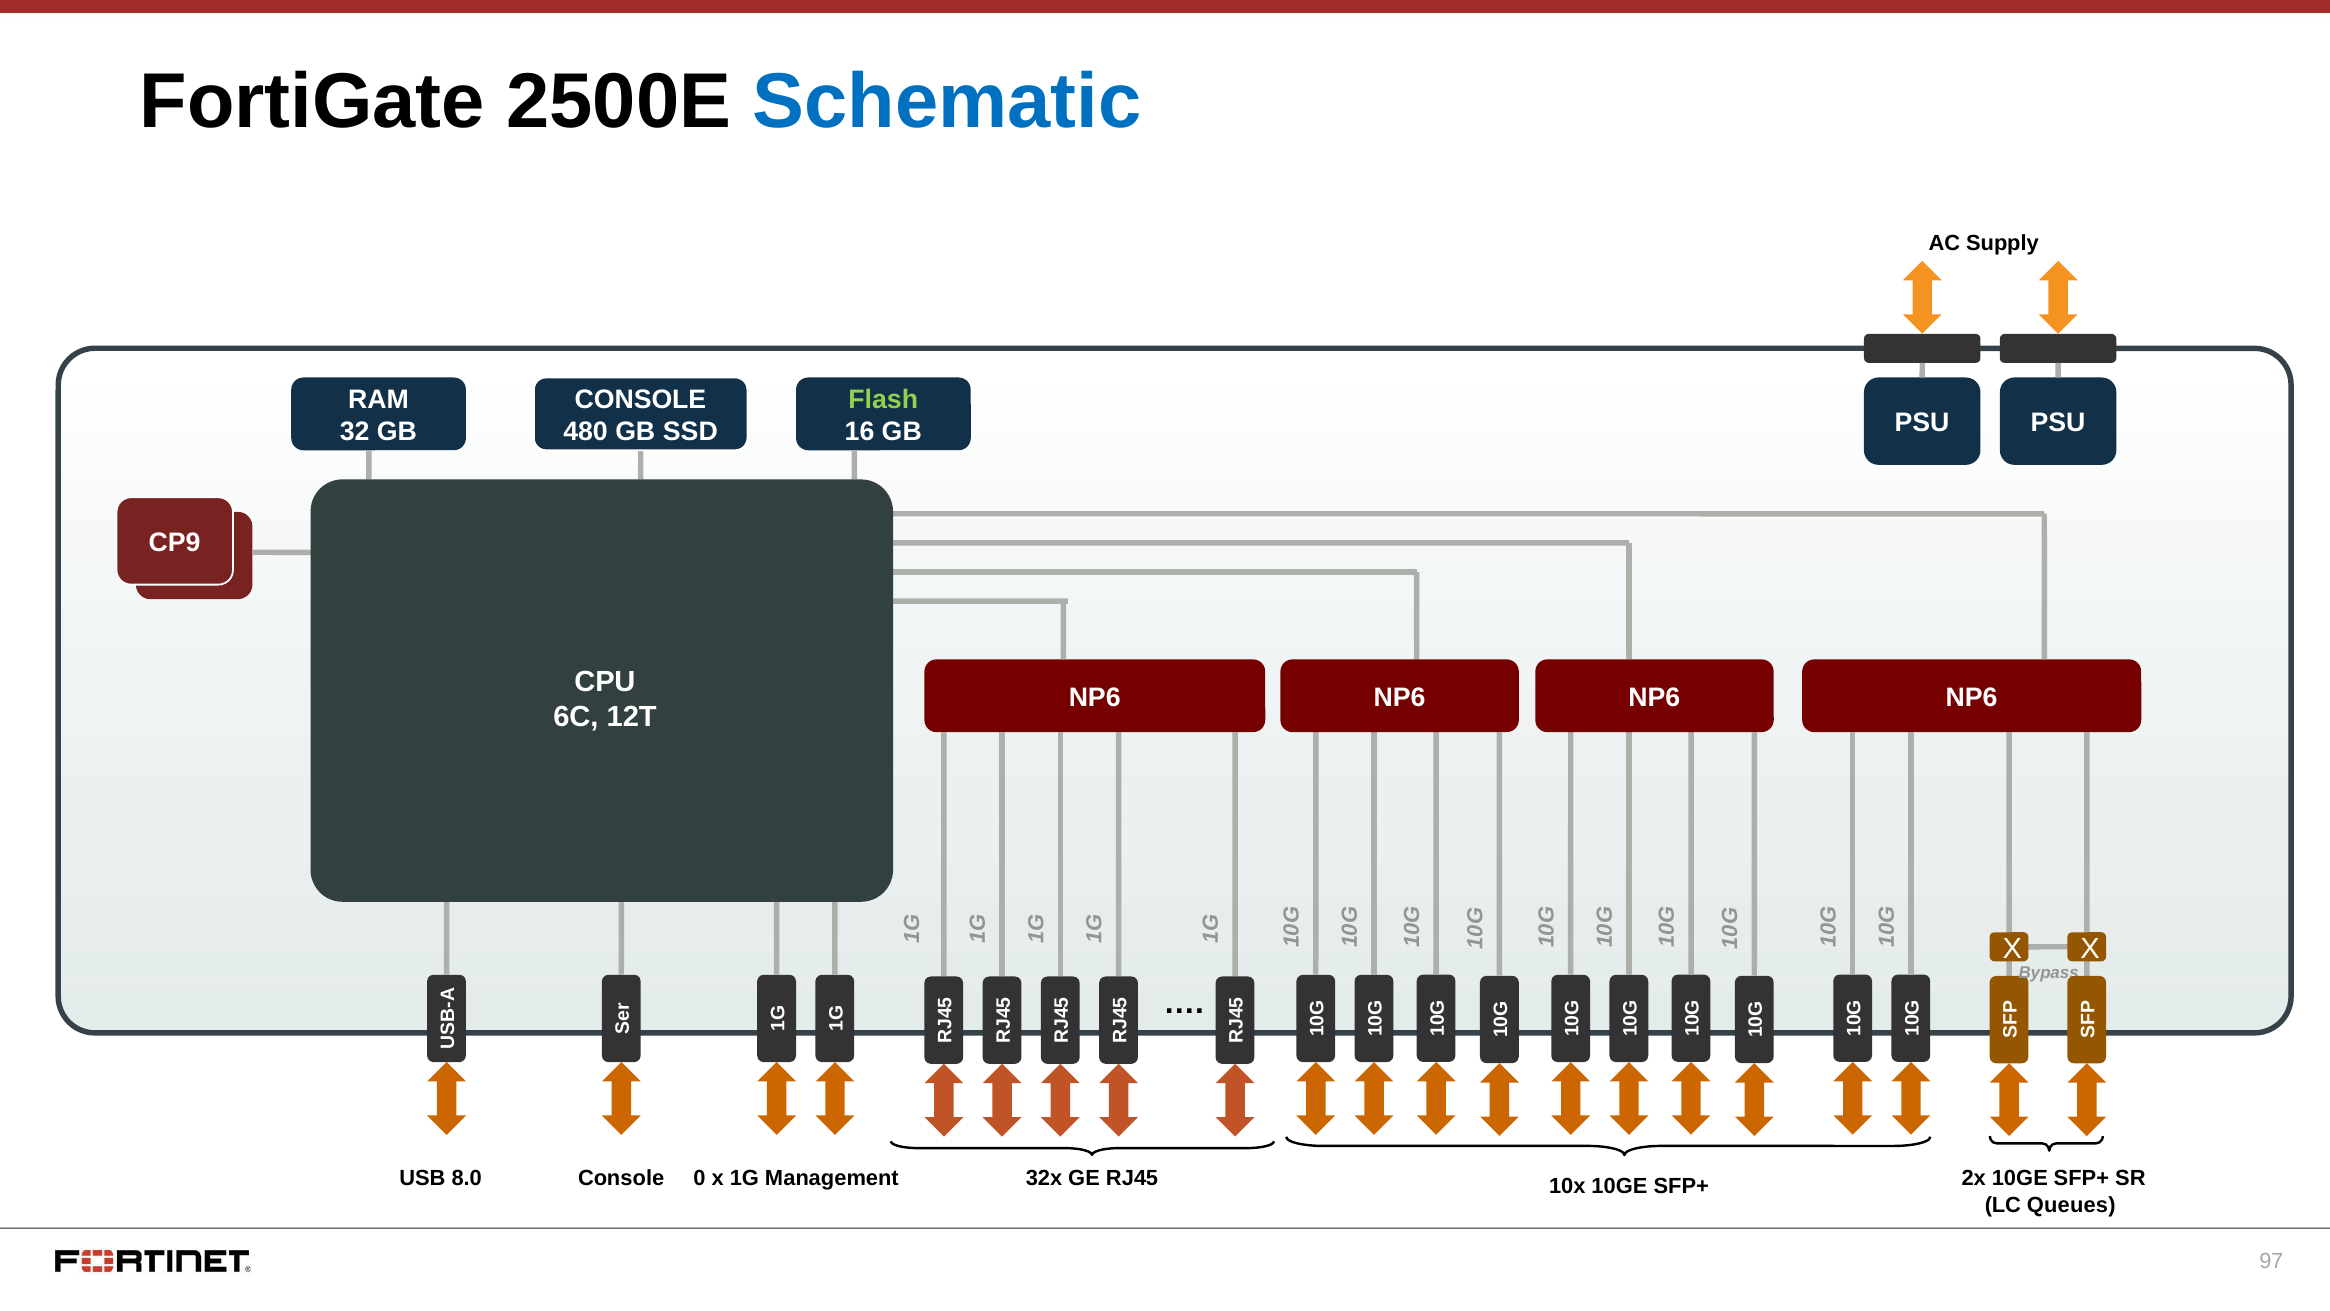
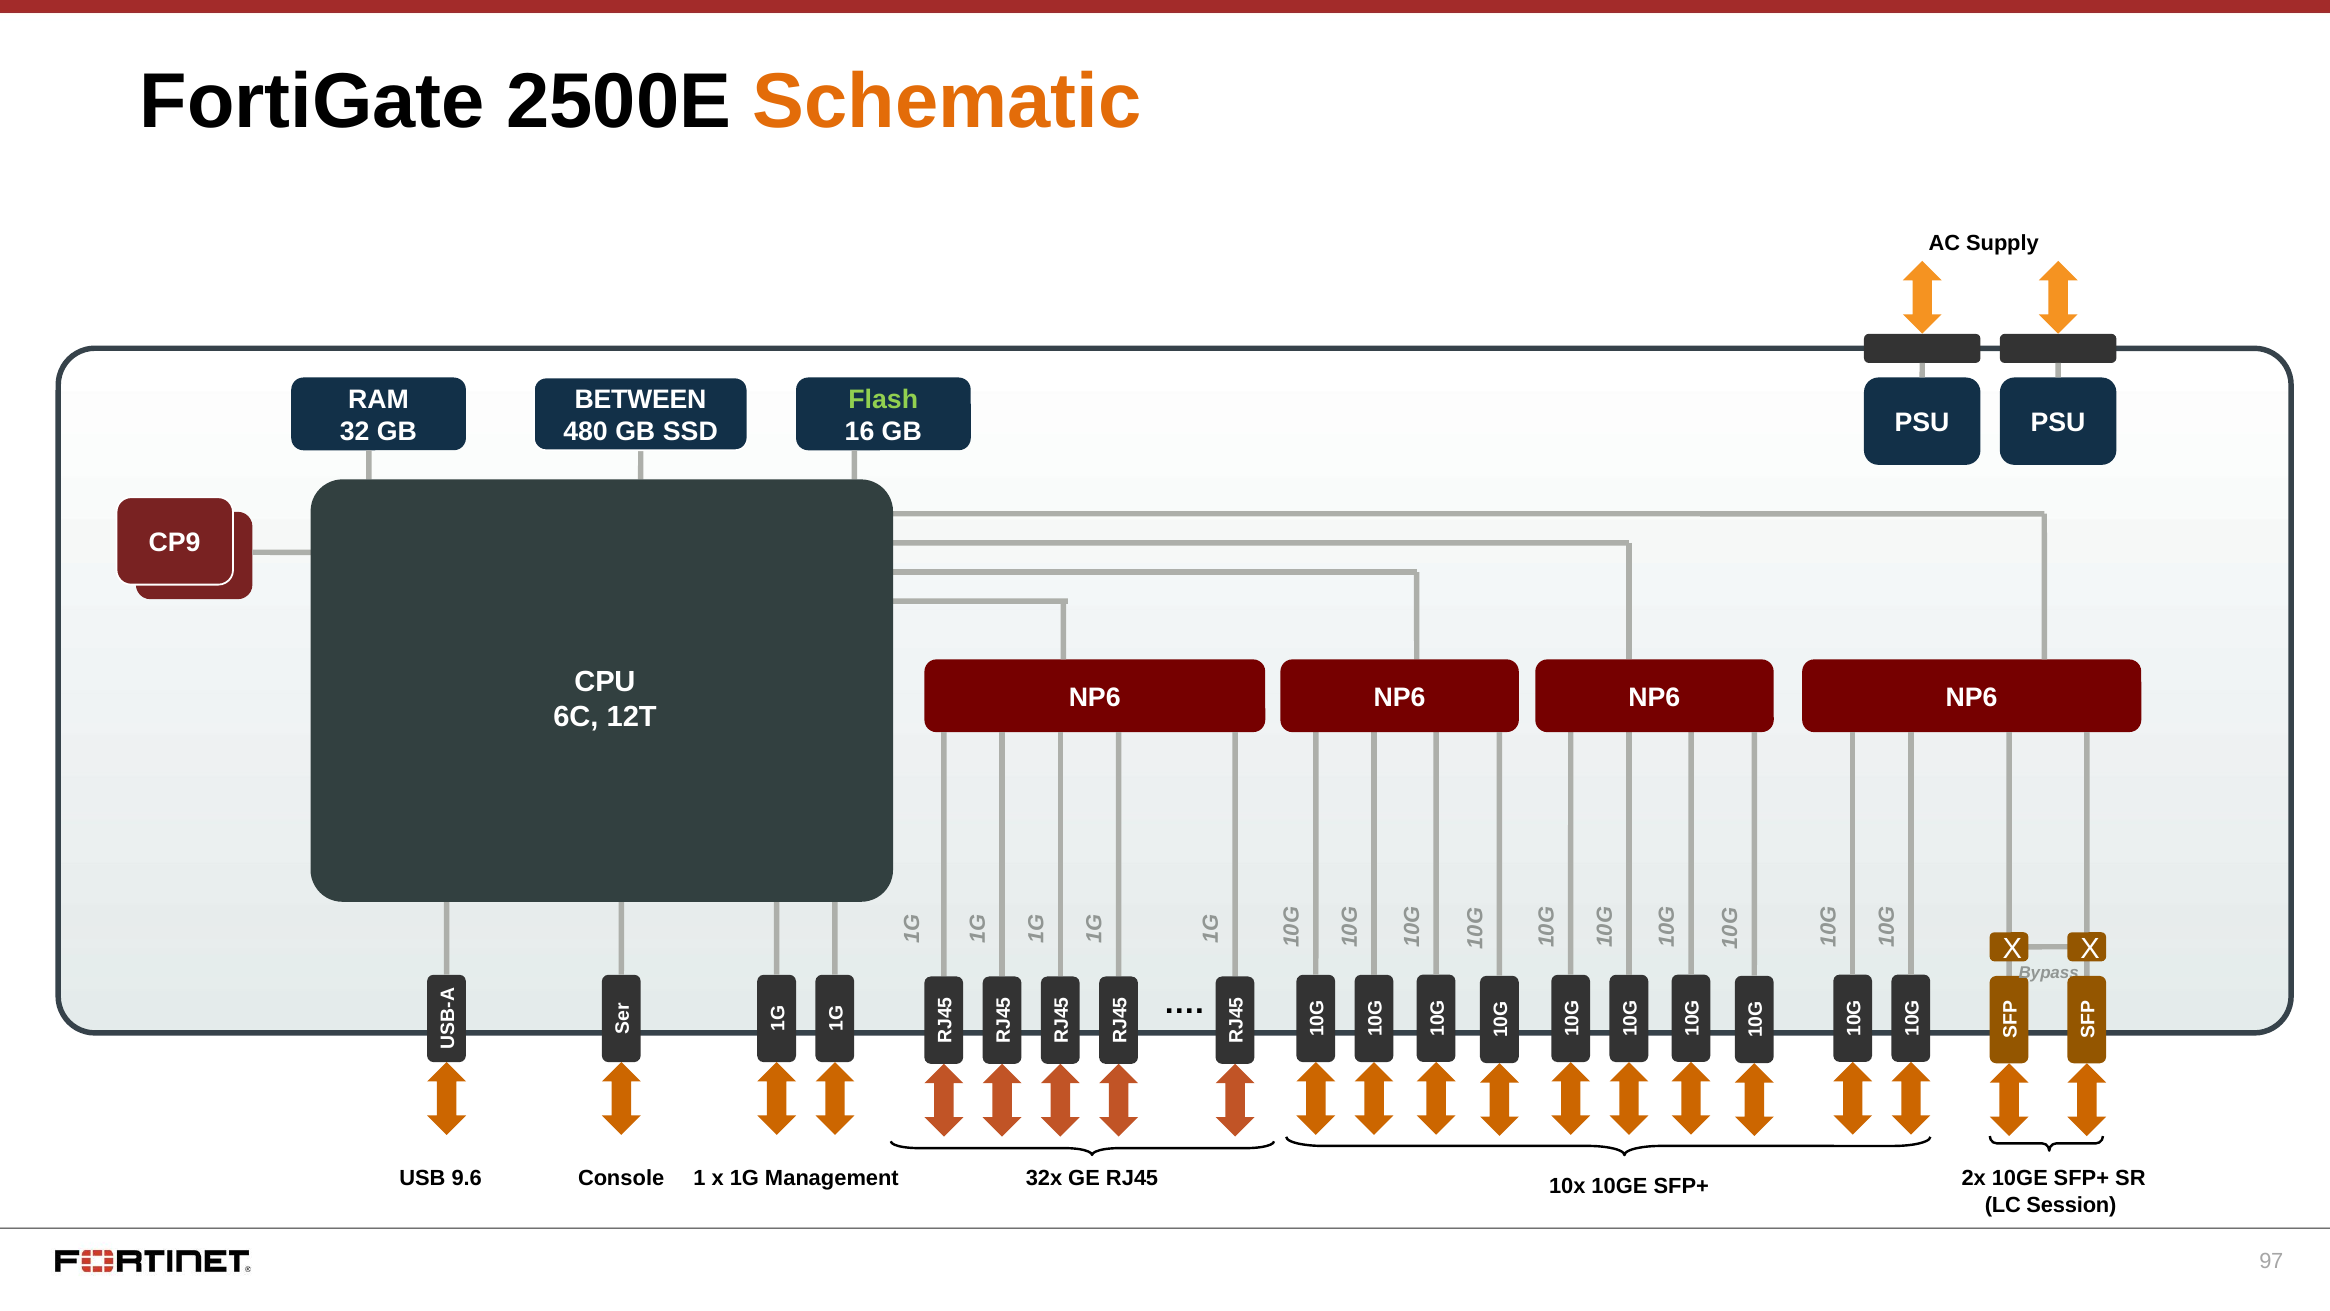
Schematic colour: blue -> orange (947, 102)
CONSOLE: CONSOLE -> BETWEEN (641, 400)
8.0: 8.0 -> 9.6 (467, 1179)
Console 0: 0 -> 1 (700, 1179)
Queues: Queues -> Session (2071, 1205)
